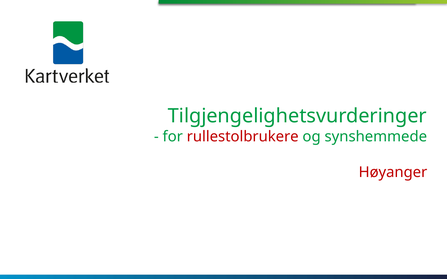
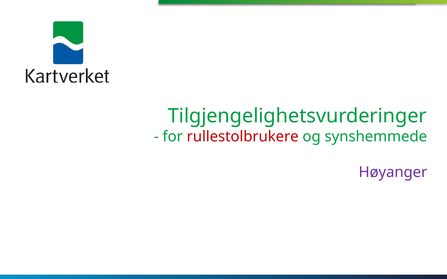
Høyanger colour: red -> purple (393, 172)
